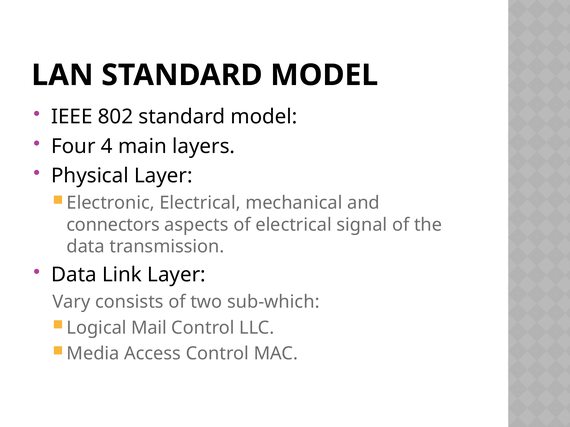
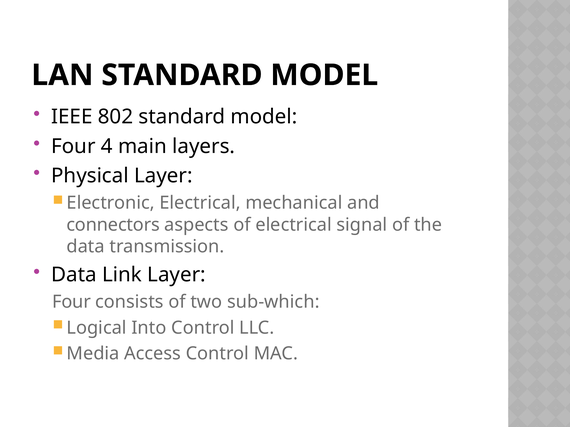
Vary: Vary -> Four (72, 302)
Mail: Mail -> Into (149, 328)
